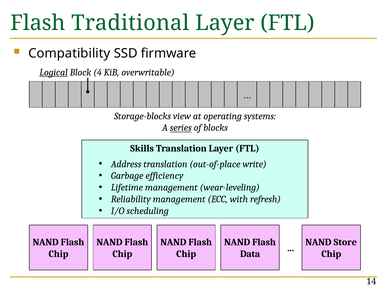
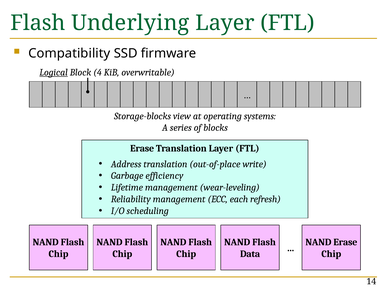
Traditional: Traditional -> Underlying (130, 23)
series underline: present -> none (181, 128)
Skills: Skills -> Erase (142, 148)
with: with -> each (239, 199)
NAND Store: Store -> Erase (345, 242)
